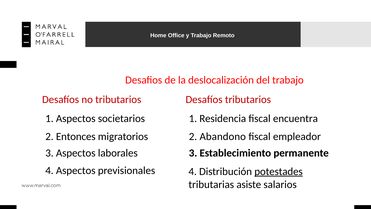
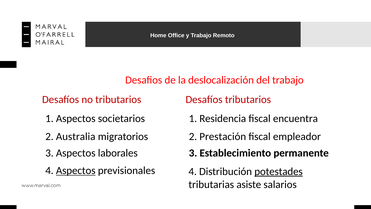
Entonces: Entonces -> Australia (76, 136)
Abandono: Abandono -> Prestación (223, 136)
Aspectos underline: none -> present (76, 170)
